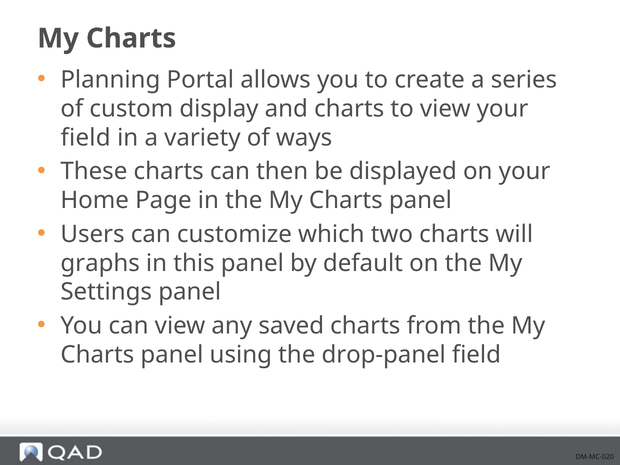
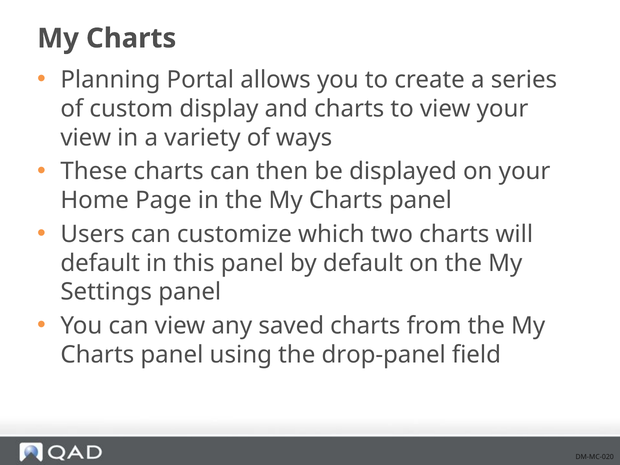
field: field -> view (86, 138)
graphs: graphs -> default (100, 263)
